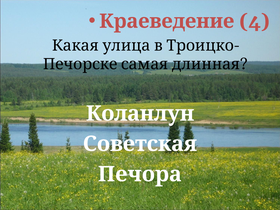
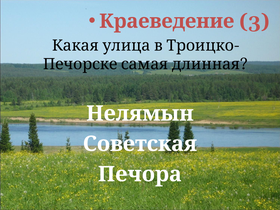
4: 4 -> 3 (254, 21)
Коланлун: Коланлун -> Нелямын (140, 114)
